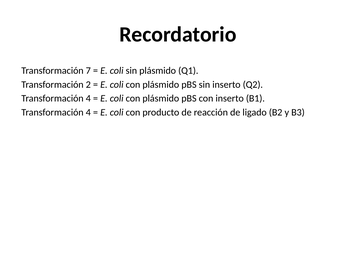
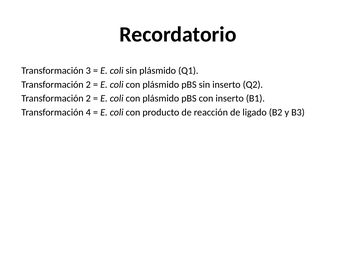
7: 7 -> 3 (88, 71)
4: 4 -> 2 (88, 98)
